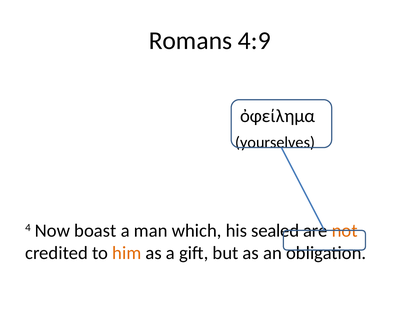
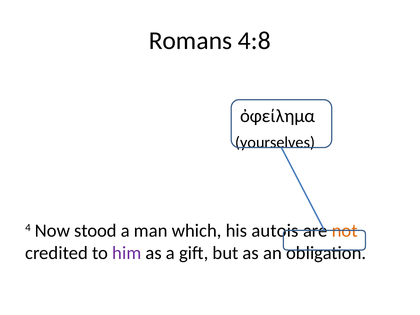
4:9: 4:9 -> 4:8 (254, 41)
boast: boast -> stood (95, 231)
sealed: sealed -> autois (275, 231)
him colour: orange -> purple (127, 253)
